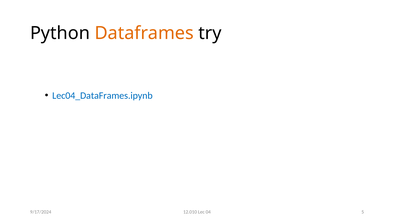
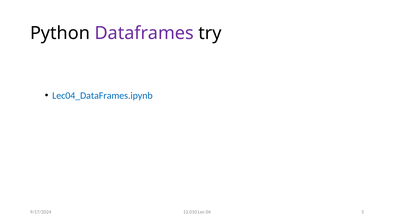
Dataframes colour: orange -> purple (144, 33)
